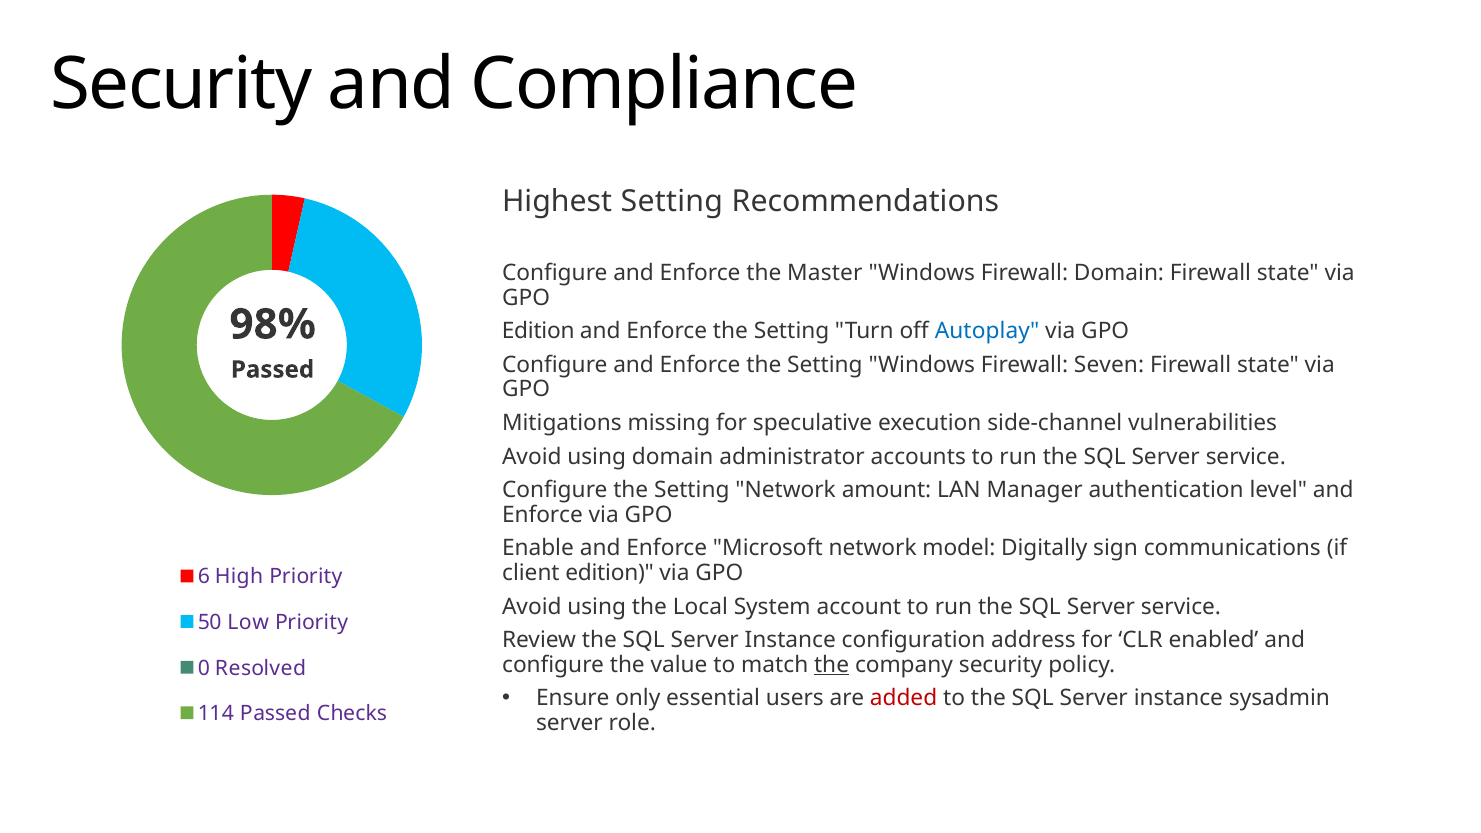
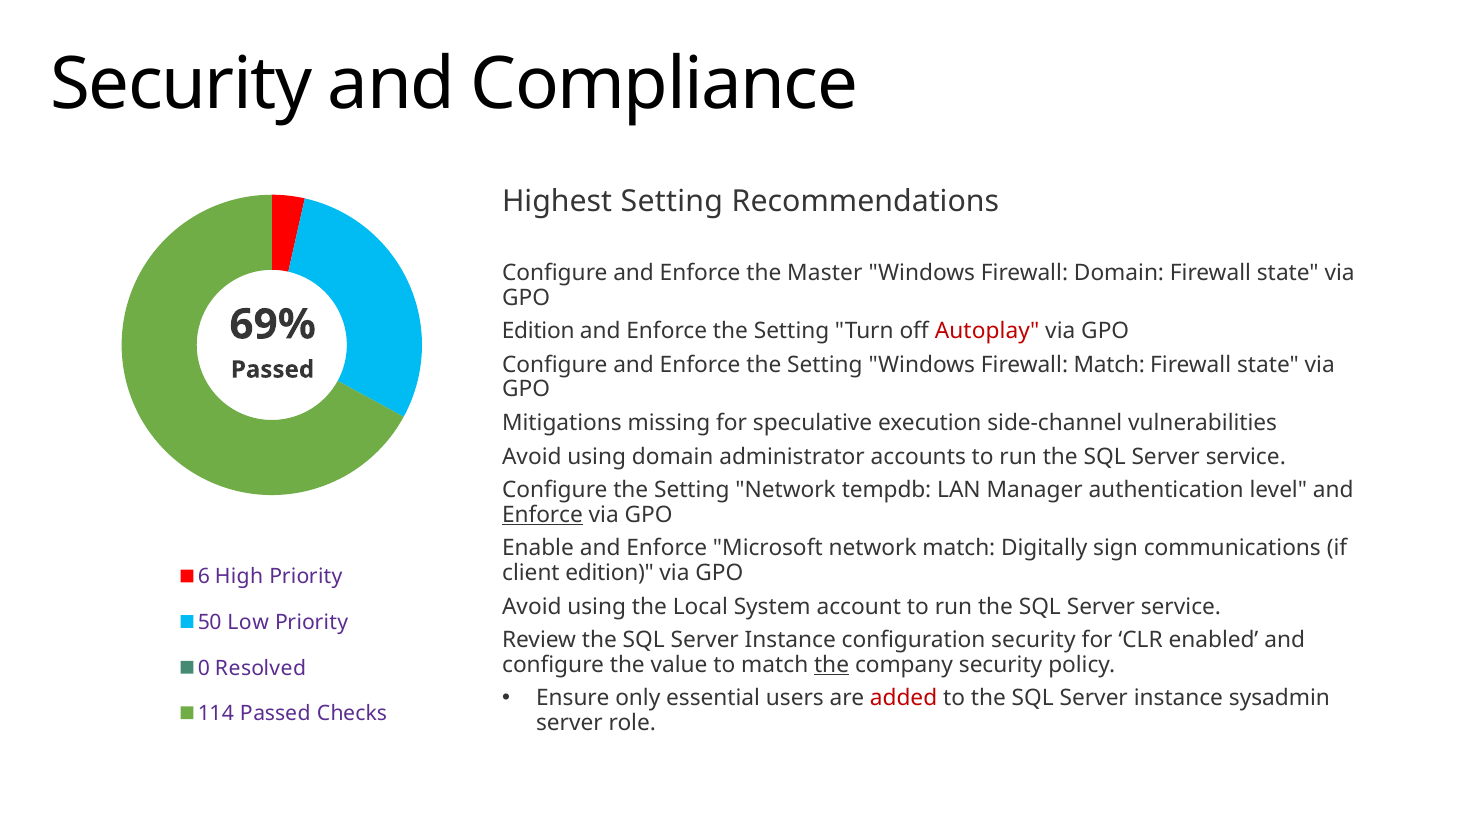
98%: 98% -> 69% (273, 325)
Autoplay colour: blue -> red (987, 331)
Firewall Seven: Seven -> Match (1109, 365)
amount: amount -> tempdb (887, 490)
Enforce underline: none -> present (542, 515)
network model: model -> match (959, 548)
configuration address: address -> security (1033, 640)
